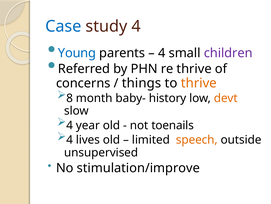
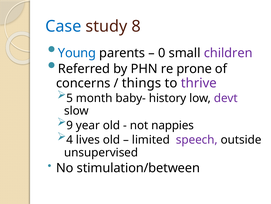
study 4: 4 -> 8 (136, 26)
4: 4 -> 0 (162, 53)
re thrive: thrive -> prone (194, 69)
thrive colour: orange -> purple (199, 83)
8: 8 -> 5 (70, 98)
devt colour: orange -> purple (226, 98)
4: 4 -> 9 (70, 125)
toenails: toenails -> nappies (173, 125)
speech colour: orange -> purple (197, 139)
stimulation/improve: stimulation/improve -> stimulation/between (138, 167)
